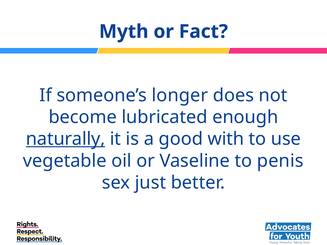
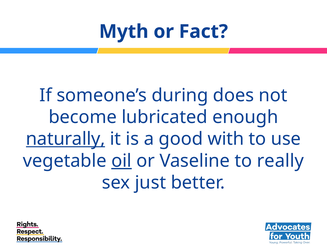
longer: longer -> during (180, 96)
oil underline: none -> present (121, 161)
penis: penis -> really (280, 161)
